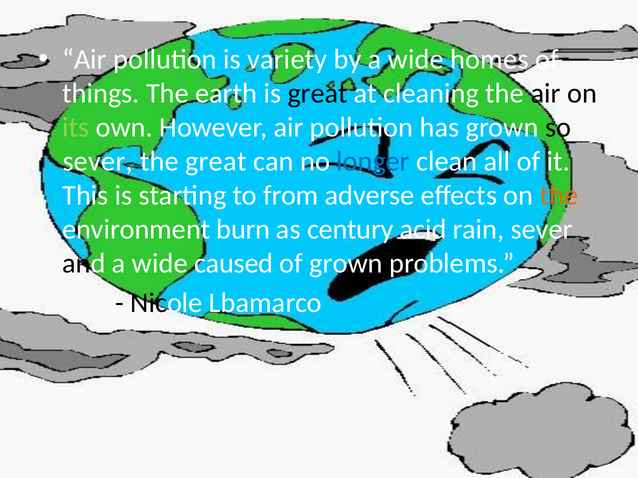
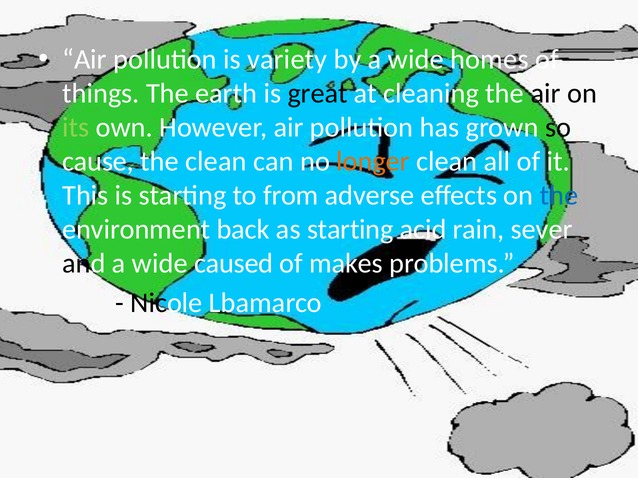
sever: sever -> cause (98, 162)
the great: great -> clean (216, 162)
longer colour: blue -> orange (373, 162)
the colour: orange -> blue (559, 196)
burn: burn -> back (243, 230)
as century: century -> starting (350, 230)
of grown: grown -> makes (346, 264)
